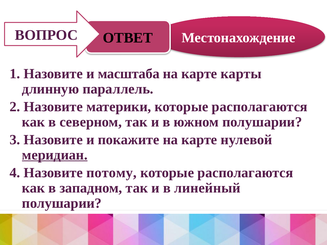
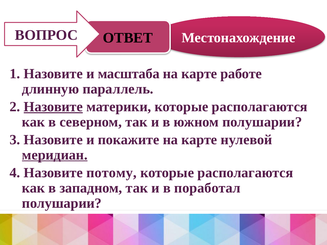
карты: карты -> работе (241, 74)
Назовите underline: none -> present (53, 107)
линейный: линейный -> поработал (207, 188)
